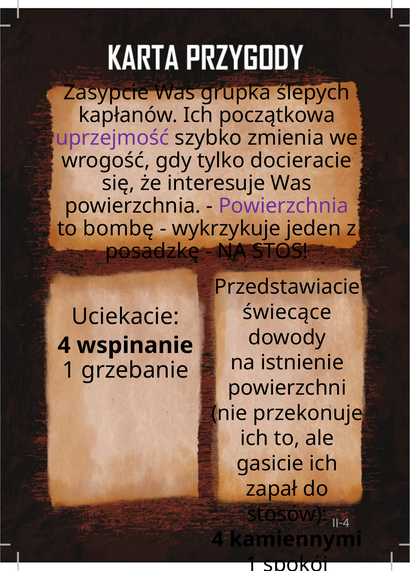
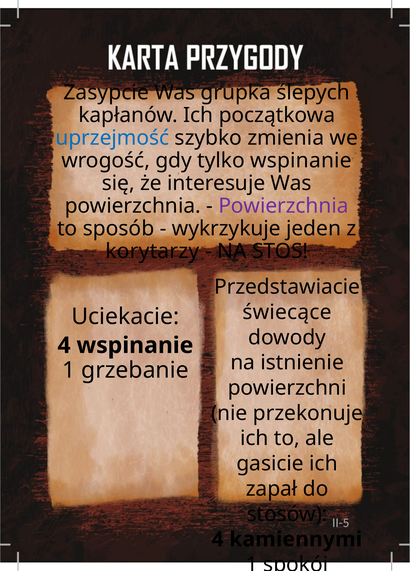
uprzejmość colour: purple -> blue (112, 138)
tylko docieracie: docieracie -> wspinanie (301, 160)
bombę: bombę -> sposób (119, 228)
posadzkę: posadzkę -> korytarzy (152, 251)
II-4: II-4 -> II-5 (341, 523)
